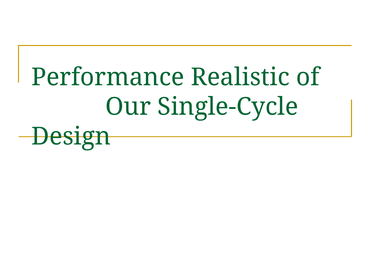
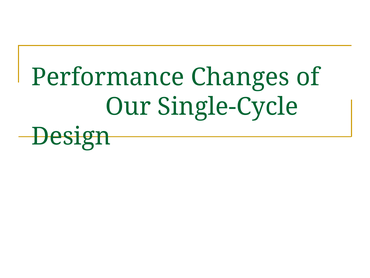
Realistic: Realistic -> Changes (240, 77)
